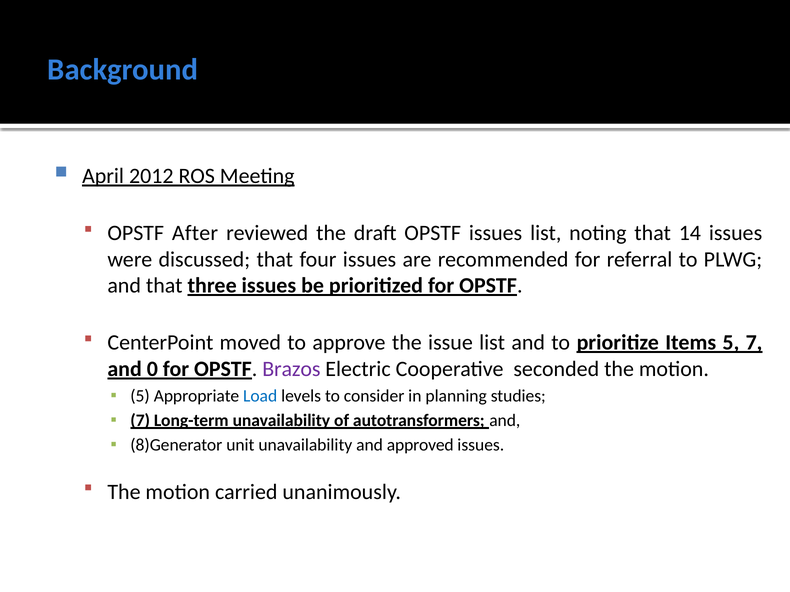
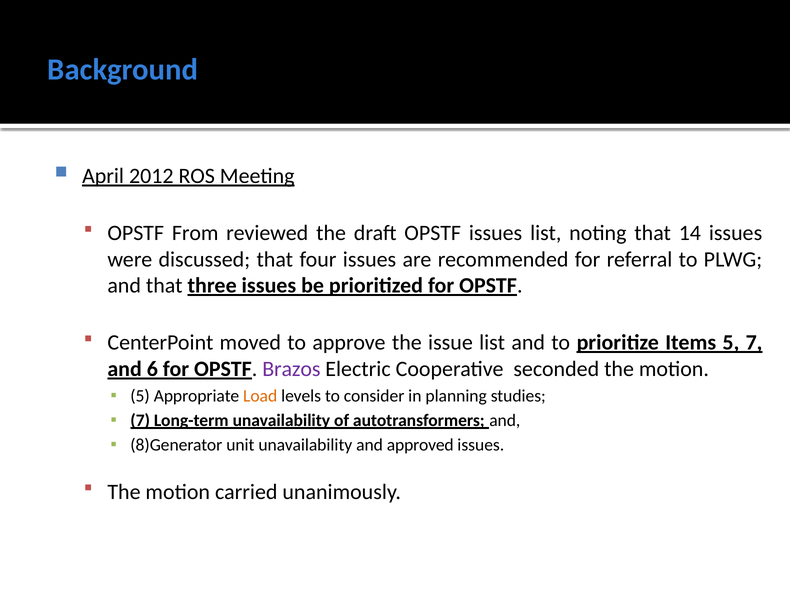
After: After -> From (195, 233)
0: 0 -> 6 (152, 369)
Load colour: blue -> orange (260, 396)
